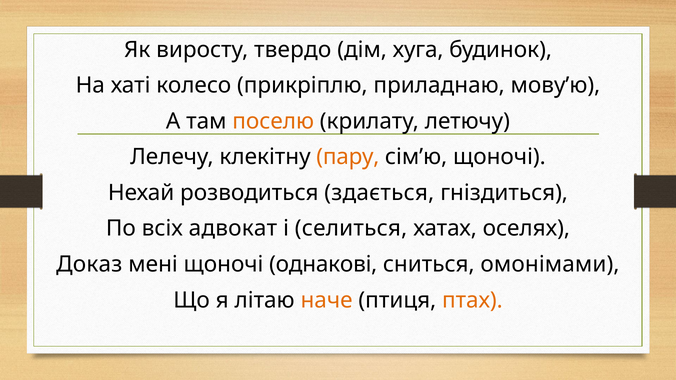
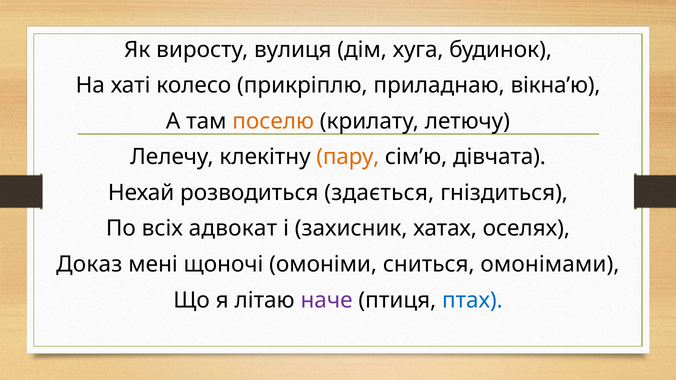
твердо: твердо -> вулиця (293, 50)
мову’ю: мову’ю -> вікна’ю (556, 86)
сім’ю щоночі: щоночі -> дівчата (499, 157)
селиться: селиться -> захисник (351, 229)
однакові: однакові -> омоніми (323, 265)
наче colour: orange -> purple (327, 300)
птах colour: orange -> blue (472, 300)
